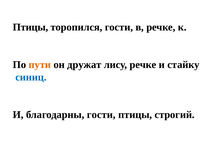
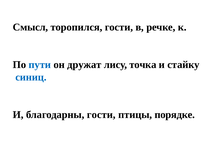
Птицы: Птицы -> Смысл (30, 27)
пути colour: orange -> blue (40, 65)
лису речке: речке -> точка (143, 65)
строгий: строгий -> порядке (175, 115)
